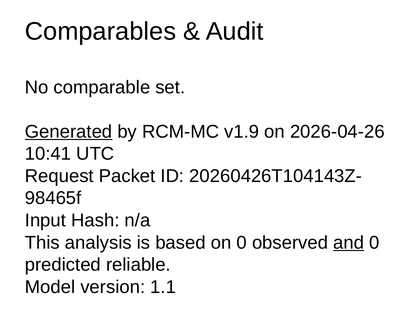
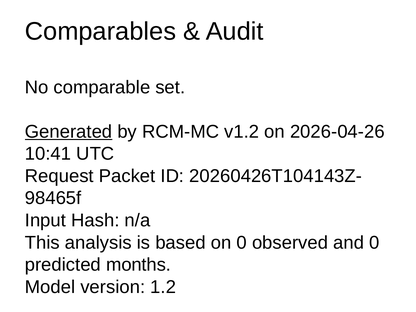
v1.9: v1.9 -> v1.2 (242, 132)
and underline: present -> none (349, 243)
reliable: reliable -> months (139, 265)
1.1: 1.1 -> 1.2 (163, 287)
